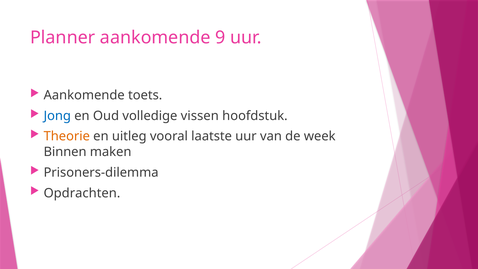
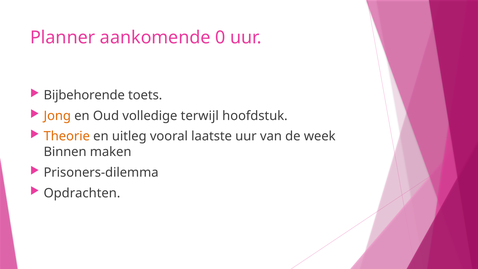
9: 9 -> 0 (220, 38)
Aankomende: Aankomende -> Bijbehorende (84, 95)
Jong colour: blue -> orange (57, 116)
vissen: vissen -> terwijl (200, 116)
